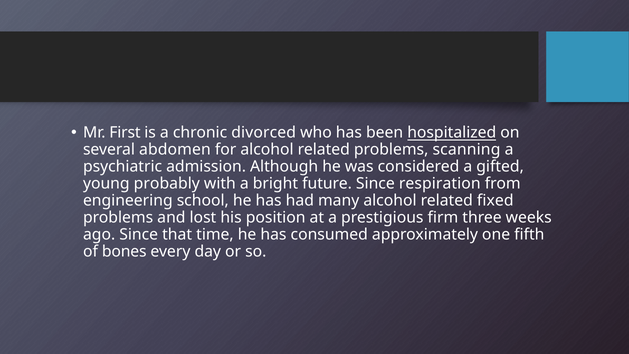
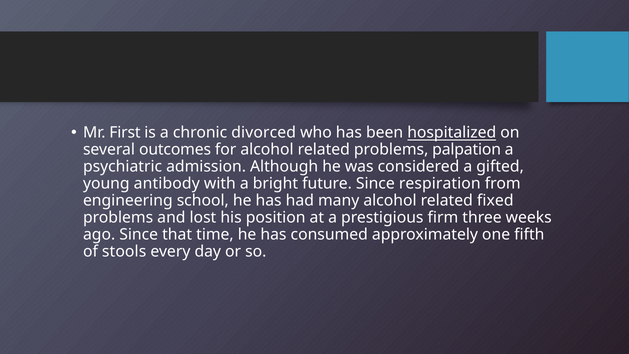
abdomen: abdomen -> outcomes (175, 150)
scanning: scanning -> palpation (467, 150)
probably: probably -> antibody (167, 184)
bones: bones -> stools (124, 252)
